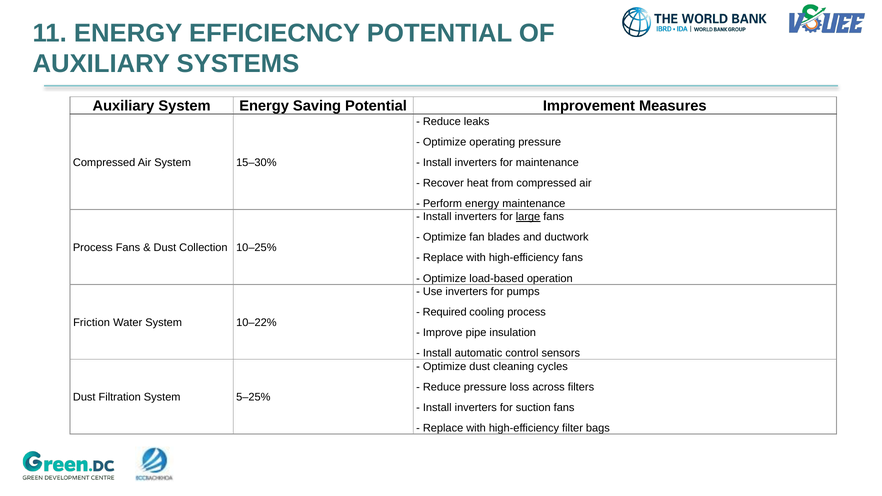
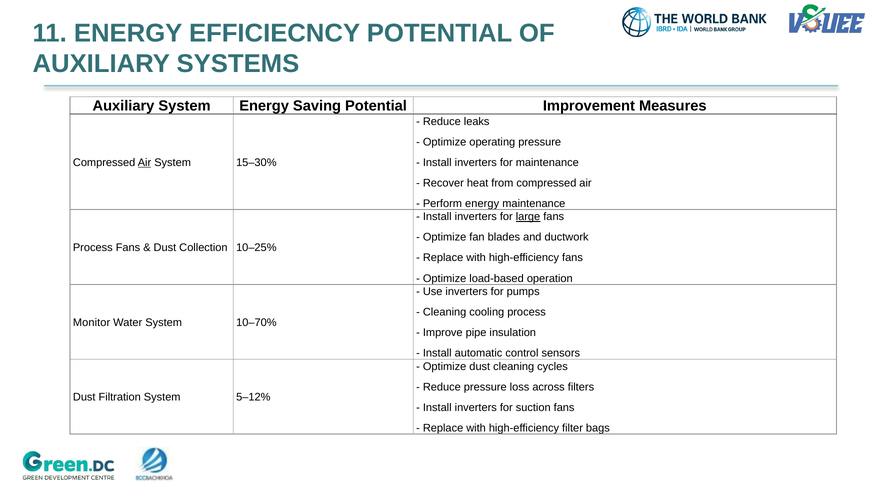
Air underline: none -> present (145, 162)
Required: Required -> Cleaning (445, 312)
Friction: Friction -> Monitor (92, 323)
10–22%: 10–22% -> 10–70% (256, 323)
5–25%: 5–25% -> 5–12% (253, 397)
